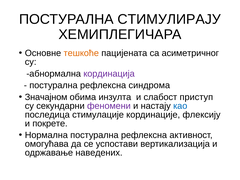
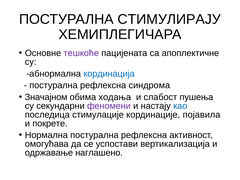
тешкоће colour: orange -> purple (81, 53)
асиметричног: асиметричног -> апоплектичне (190, 53)
кординација colour: purple -> blue (109, 74)
инзулта: инзулта -> ходања (115, 97)
приступ: приступ -> пушења (196, 97)
флексију: флексију -> појавила (201, 115)
наведених: наведених -> наглашено (99, 153)
